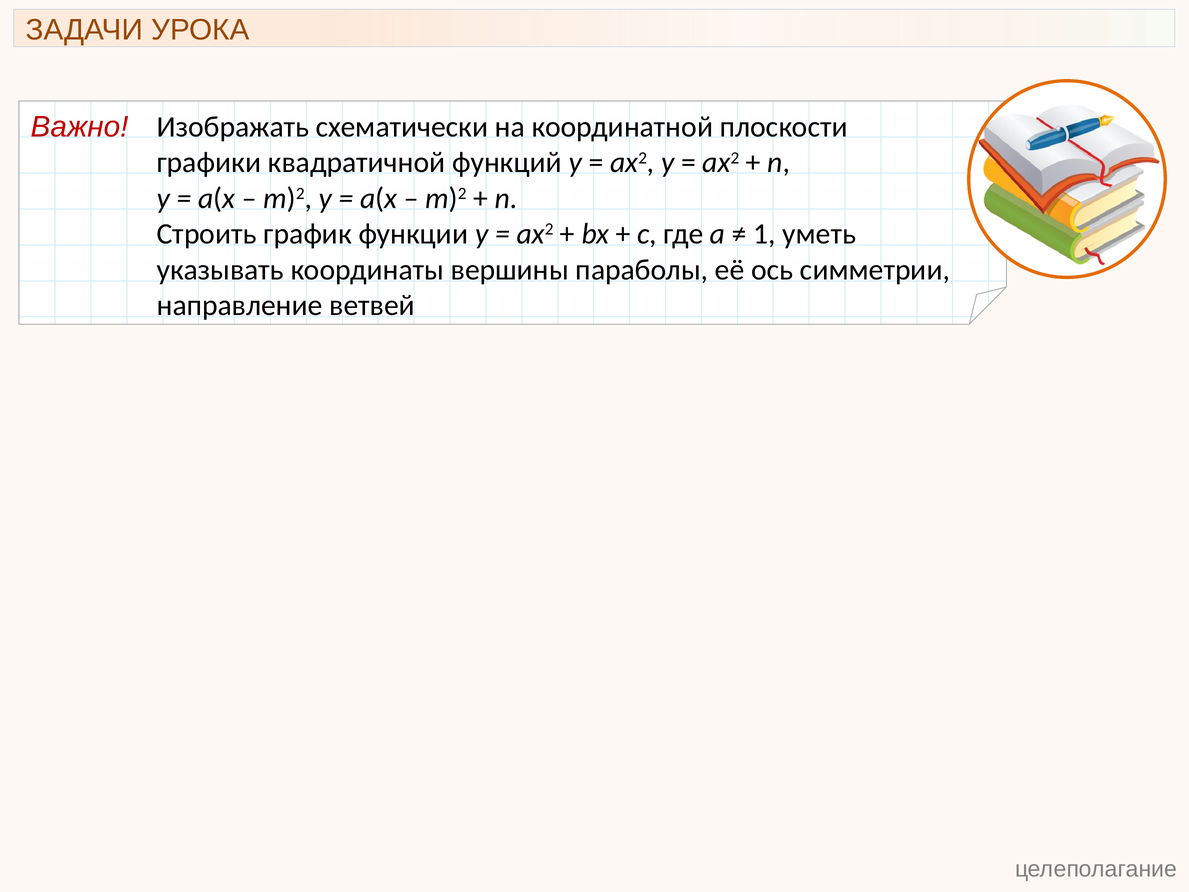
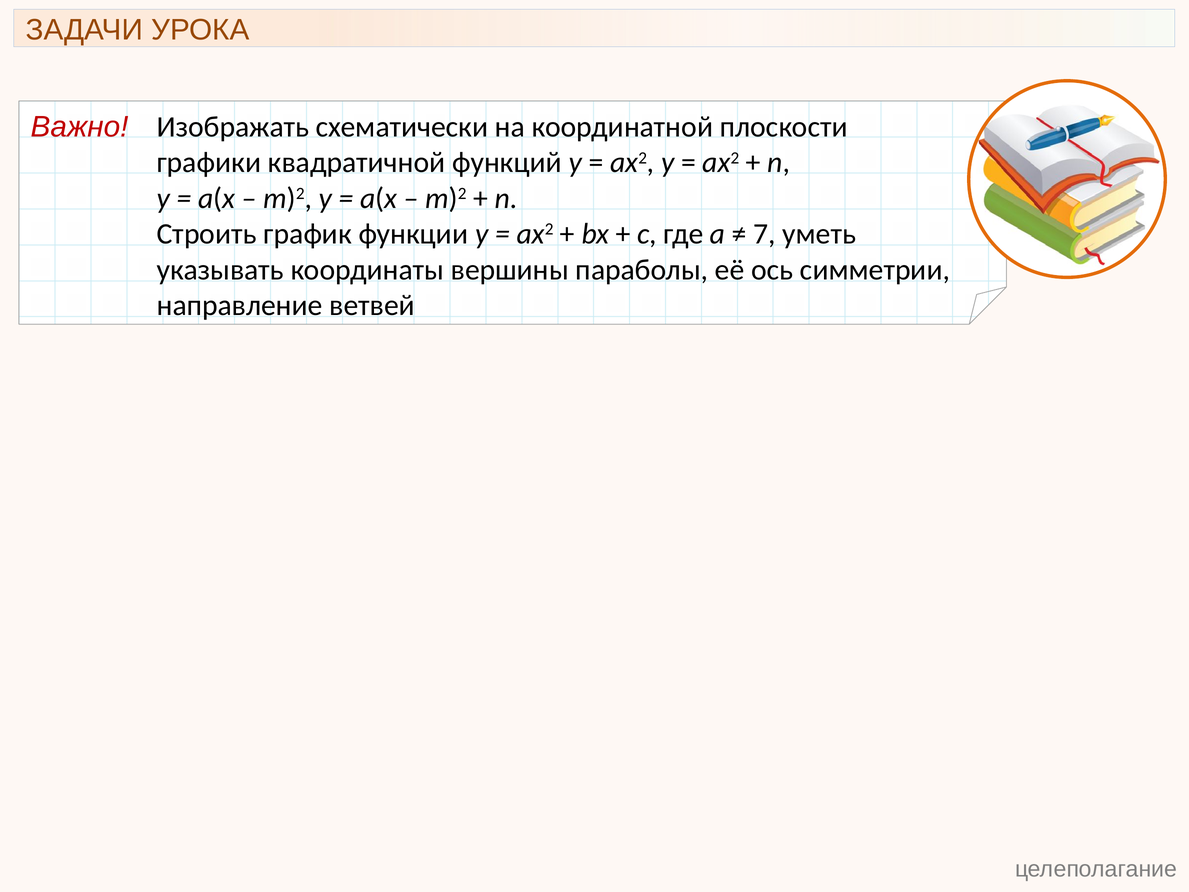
1: 1 -> 7 (765, 234)
